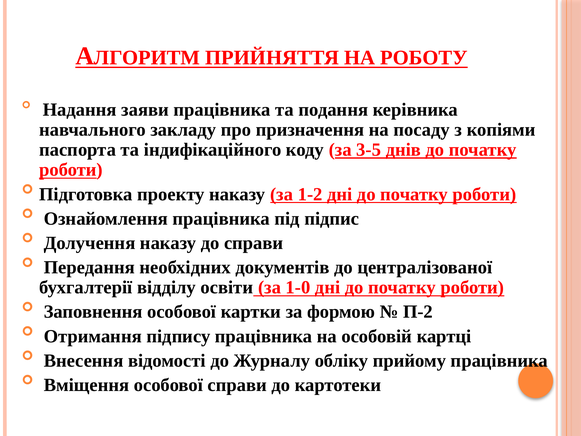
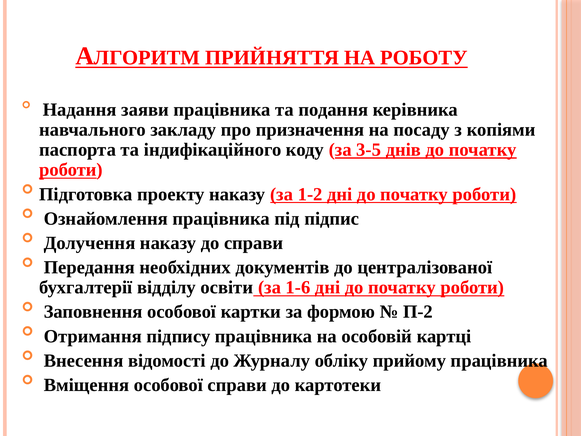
1-0: 1-0 -> 1-6 (298, 287)
